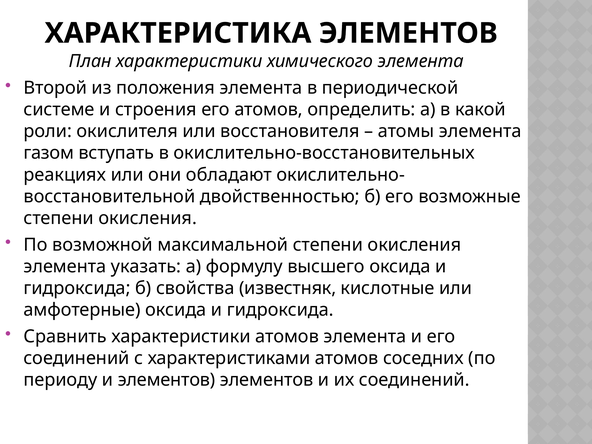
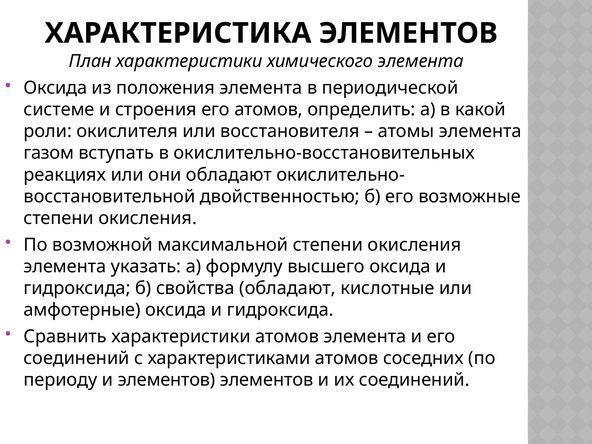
Второй: Второй -> Оксида (55, 88)
свойства известняк: известняк -> обладают (288, 288)
